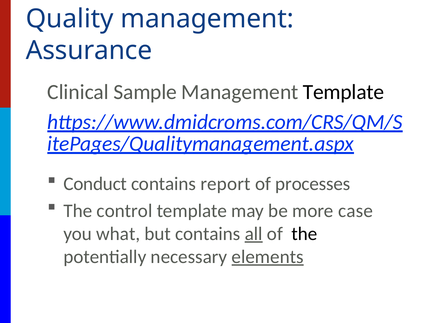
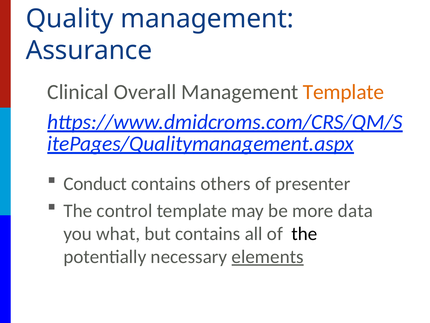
Sample: Sample -> Overall (145, 92)
Template colour: black -> orange (343, 92)
report: report -> others (226, 184)
processes: processes -> presenter (313, 184)
case: case -> data (355, 210)
all underline: present -> none (254, 233)
